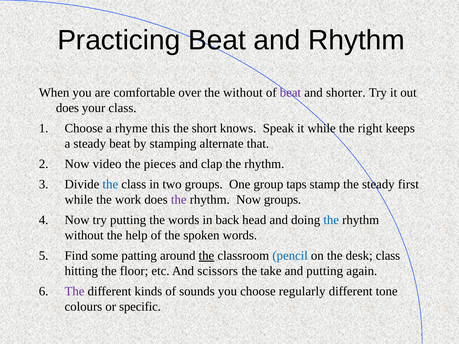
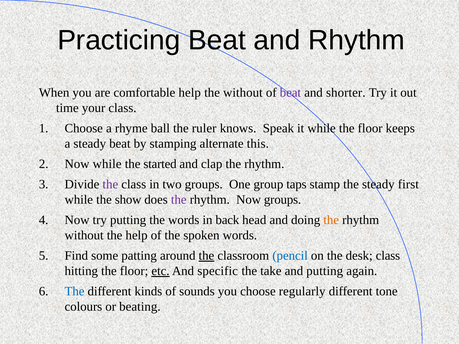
comfortable over: over -> help (190, 93)
does: does -> time (67, 108)
this: this -> ball (160, 128)
short: short -> ruler (204, 128)
while the right: right -> floor (370, 128)
that: that -> this (258, 144)
Now video: video -> while (107, 164)
pieces: pieces -> started (160, 164)
the colour: blue -> purple (110, 184)
work: work -> show (128, 200)
the colour: blue -> orange (331, 220)
etc underline: none -> present (160, 271)
scissors: scissors -> specific (218, 271)
The colour: purple -> blue (75, 292)
specific: specific -> beating (140, 307)
